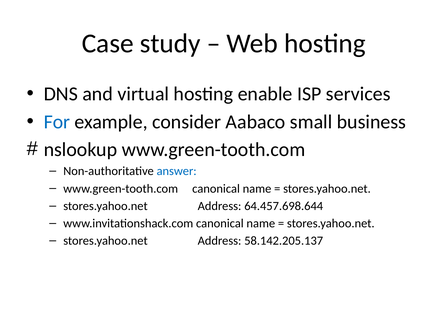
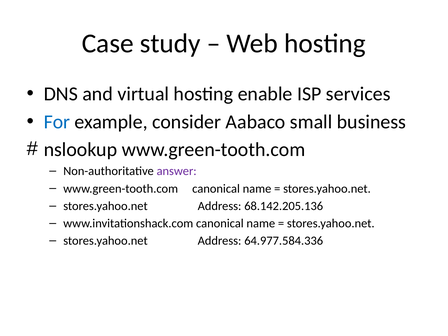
answer colour: blue -> purple (177, 171)
64.457.698.644: 64.457.698.644 -> 68.142.205.136 (284, 206)
58.142.205.137: 58.142.205.137 -> 64.977.584.336 (284, 241)
